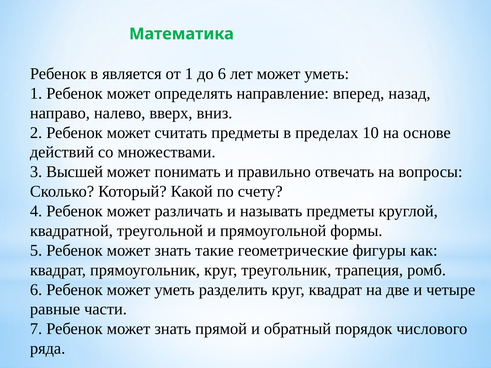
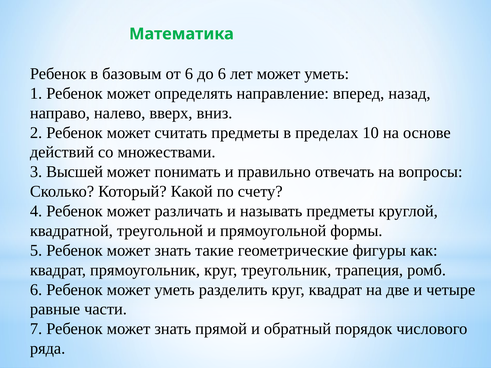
является: является -> базовым (132, 74)
от 1: 1 -> 6 (189, 74)
